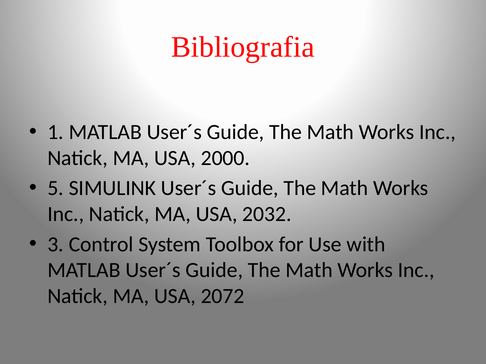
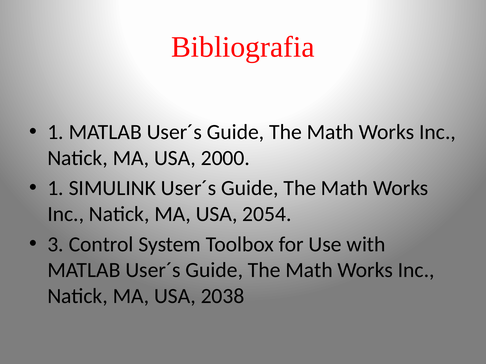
5: 5 -> 1 (56, 188)
2032: 2032 -> 2054 (267, 214)
2072: 2072 -> 2038 (223, 296)
